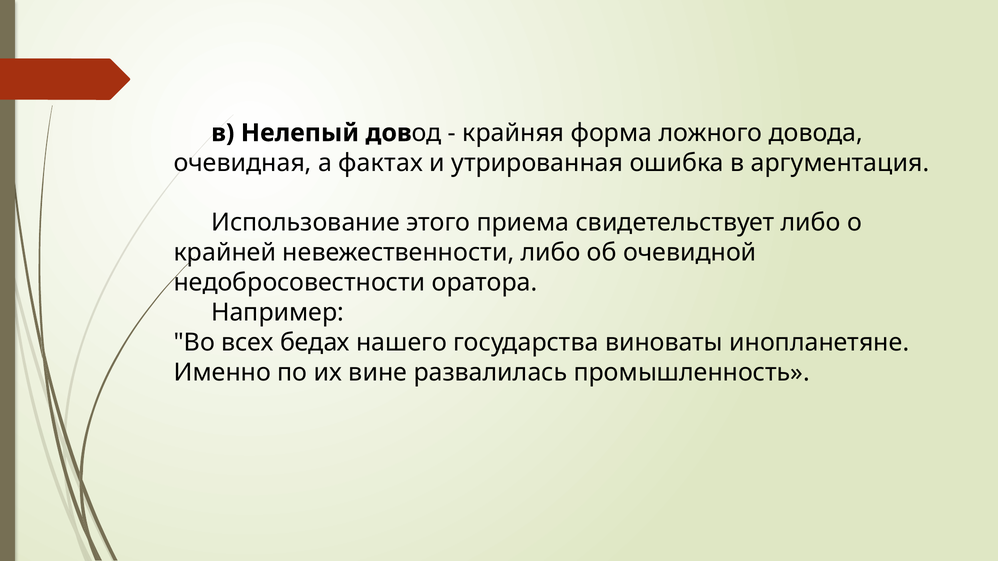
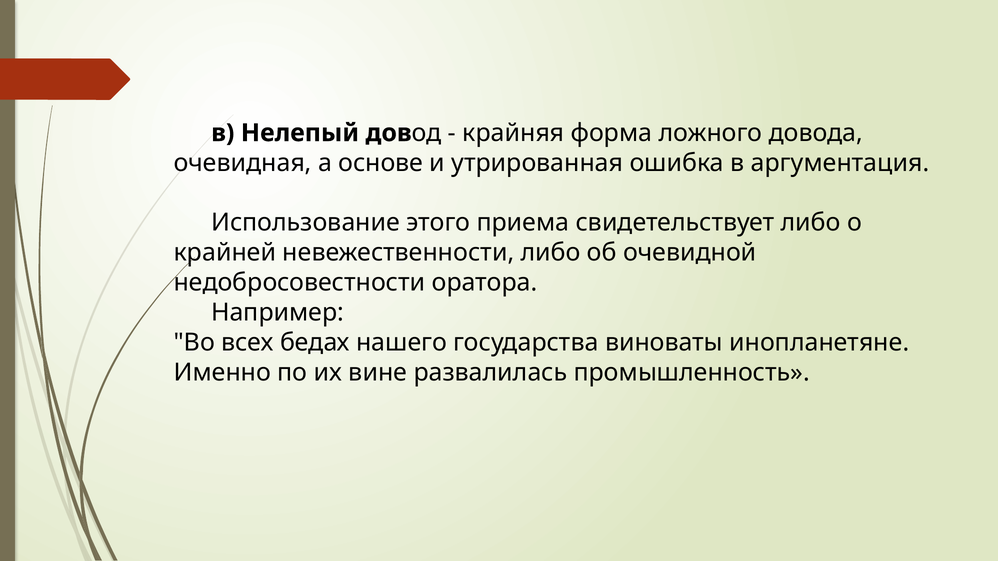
фактах: фактах -> основе (381, 163)
